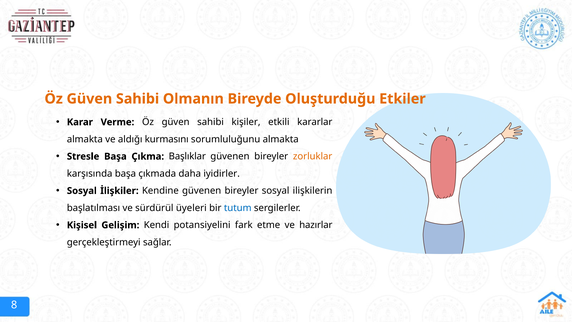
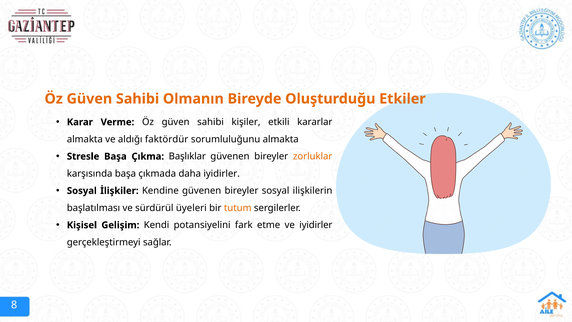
kurmasını: kurmasını -> faktördür (167, 139)
tutum colour: blue -> orange (238, 208)
ve hazırlar: hazırlar -> iyidirler (316, 225)
